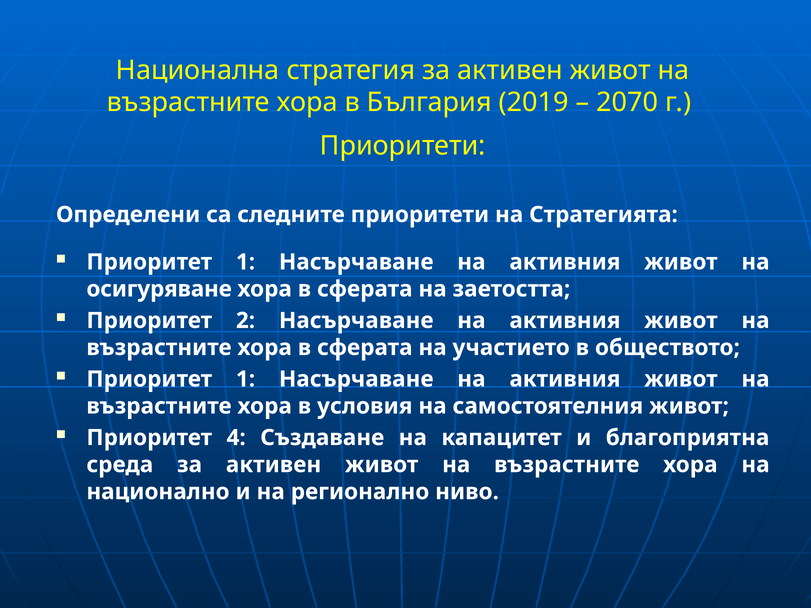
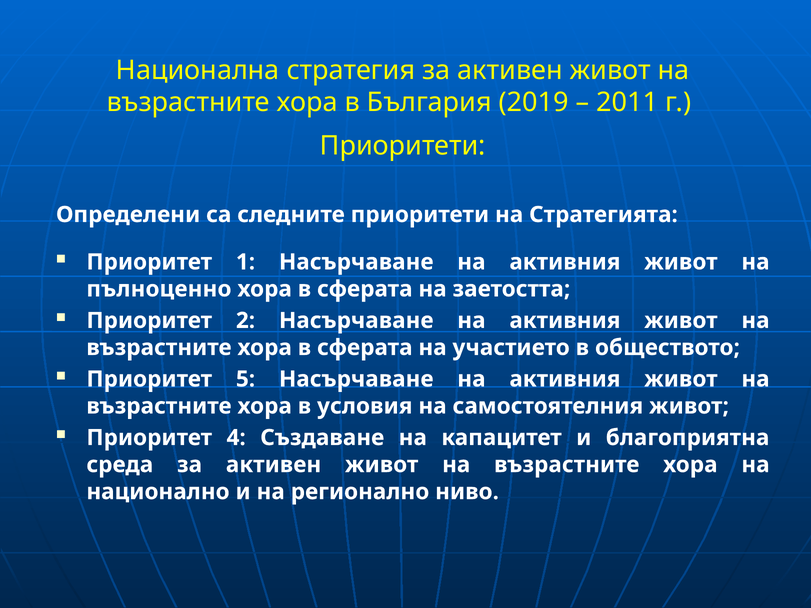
2070: 2070 -> 2011 (627, 103)
осигуряване: осигуряване -> пълноценно (159, 289)
1: 1 -> 5 (246, 379)
